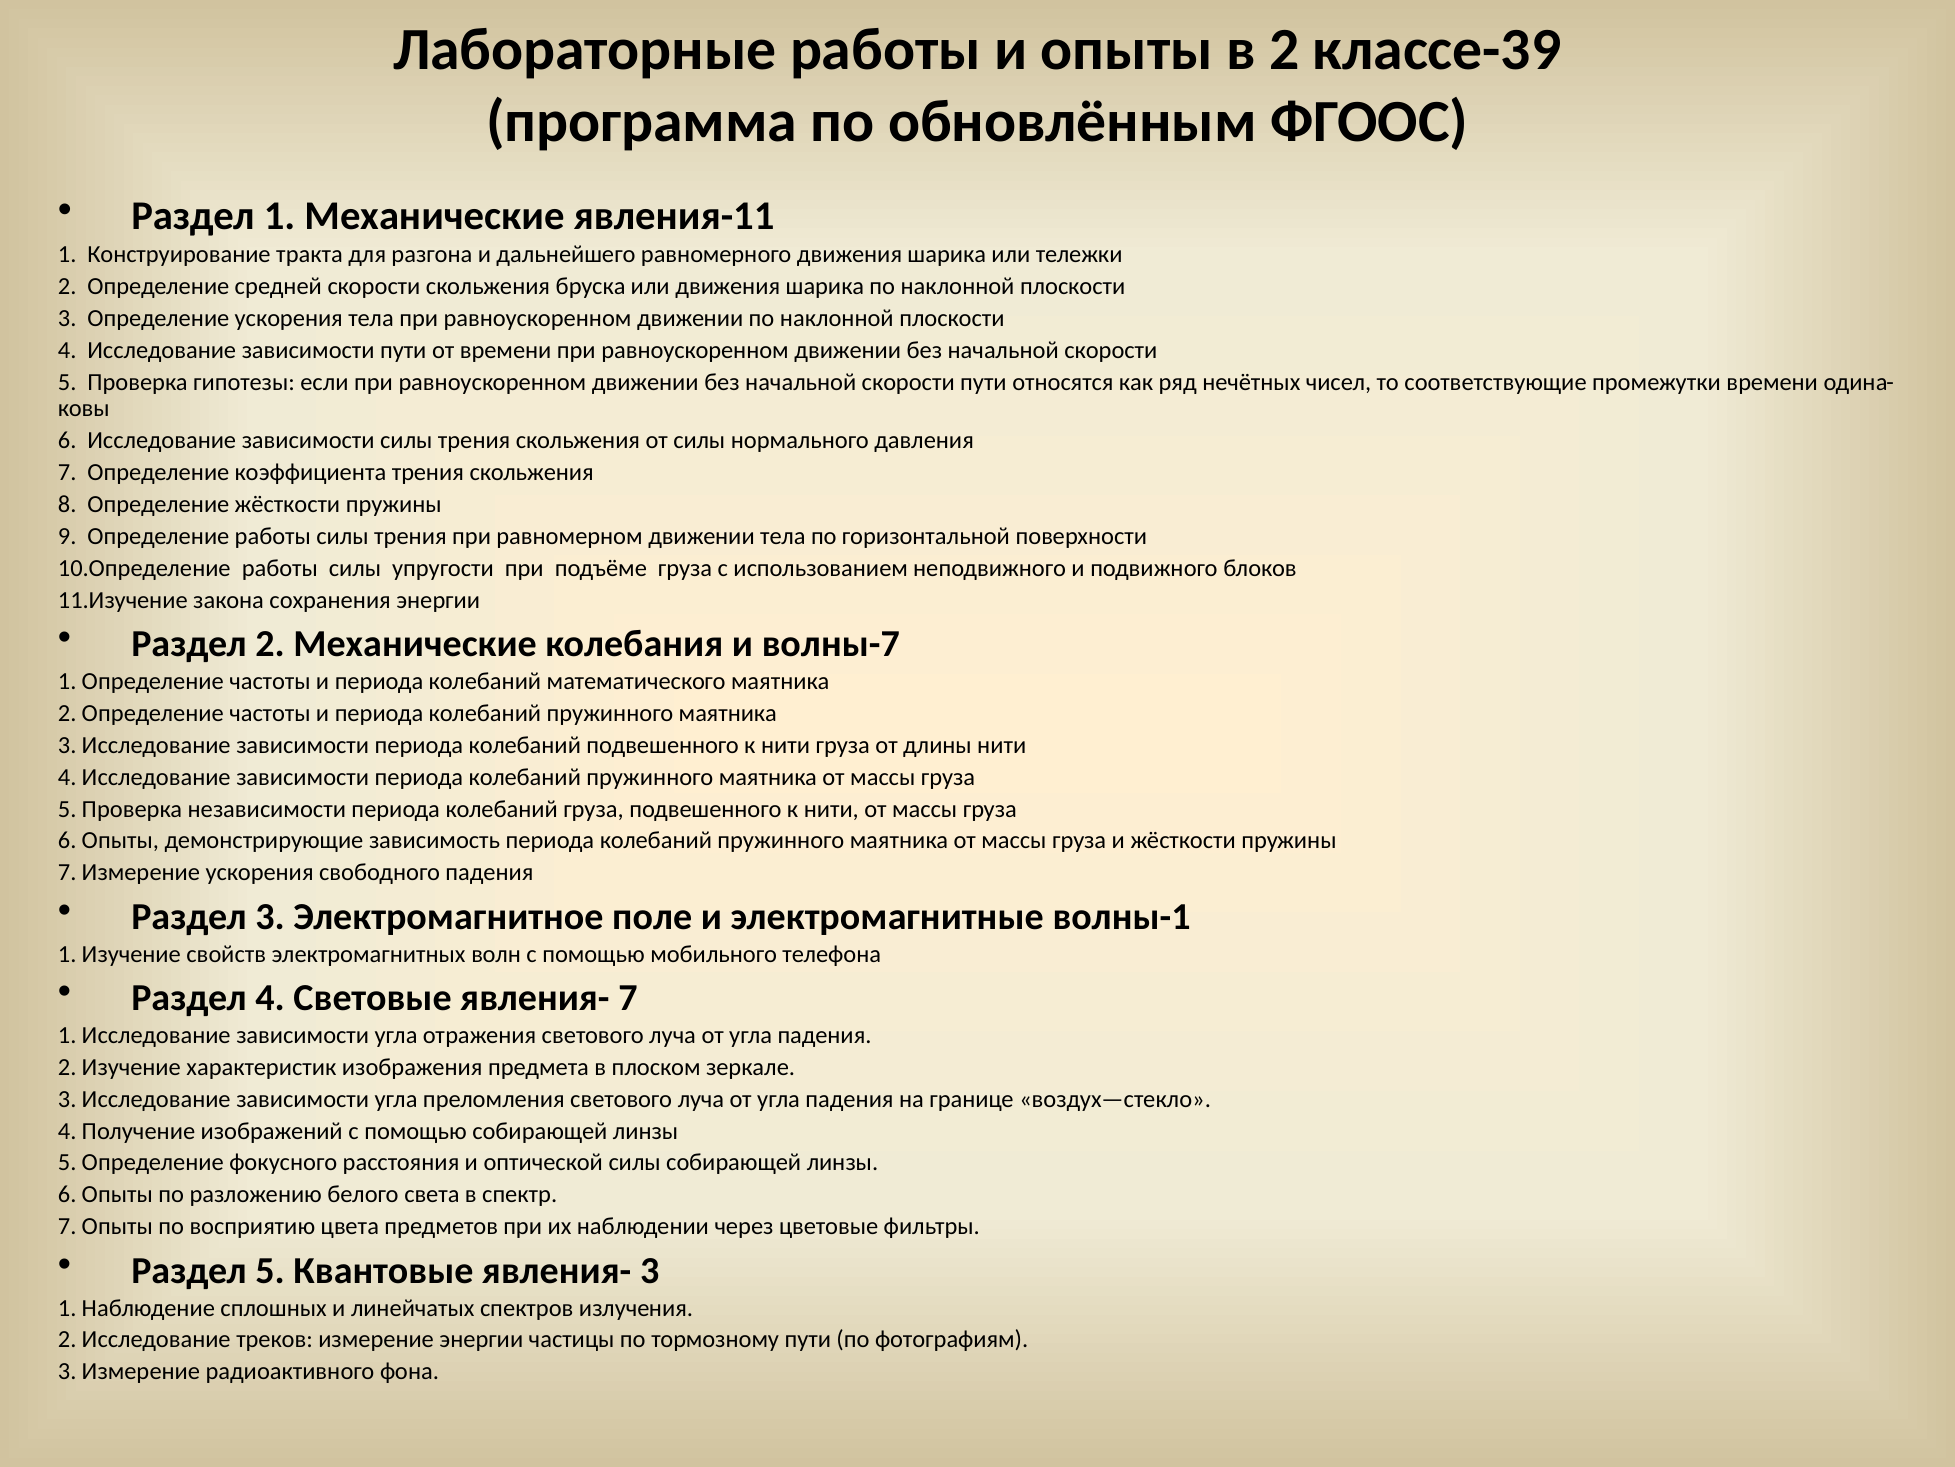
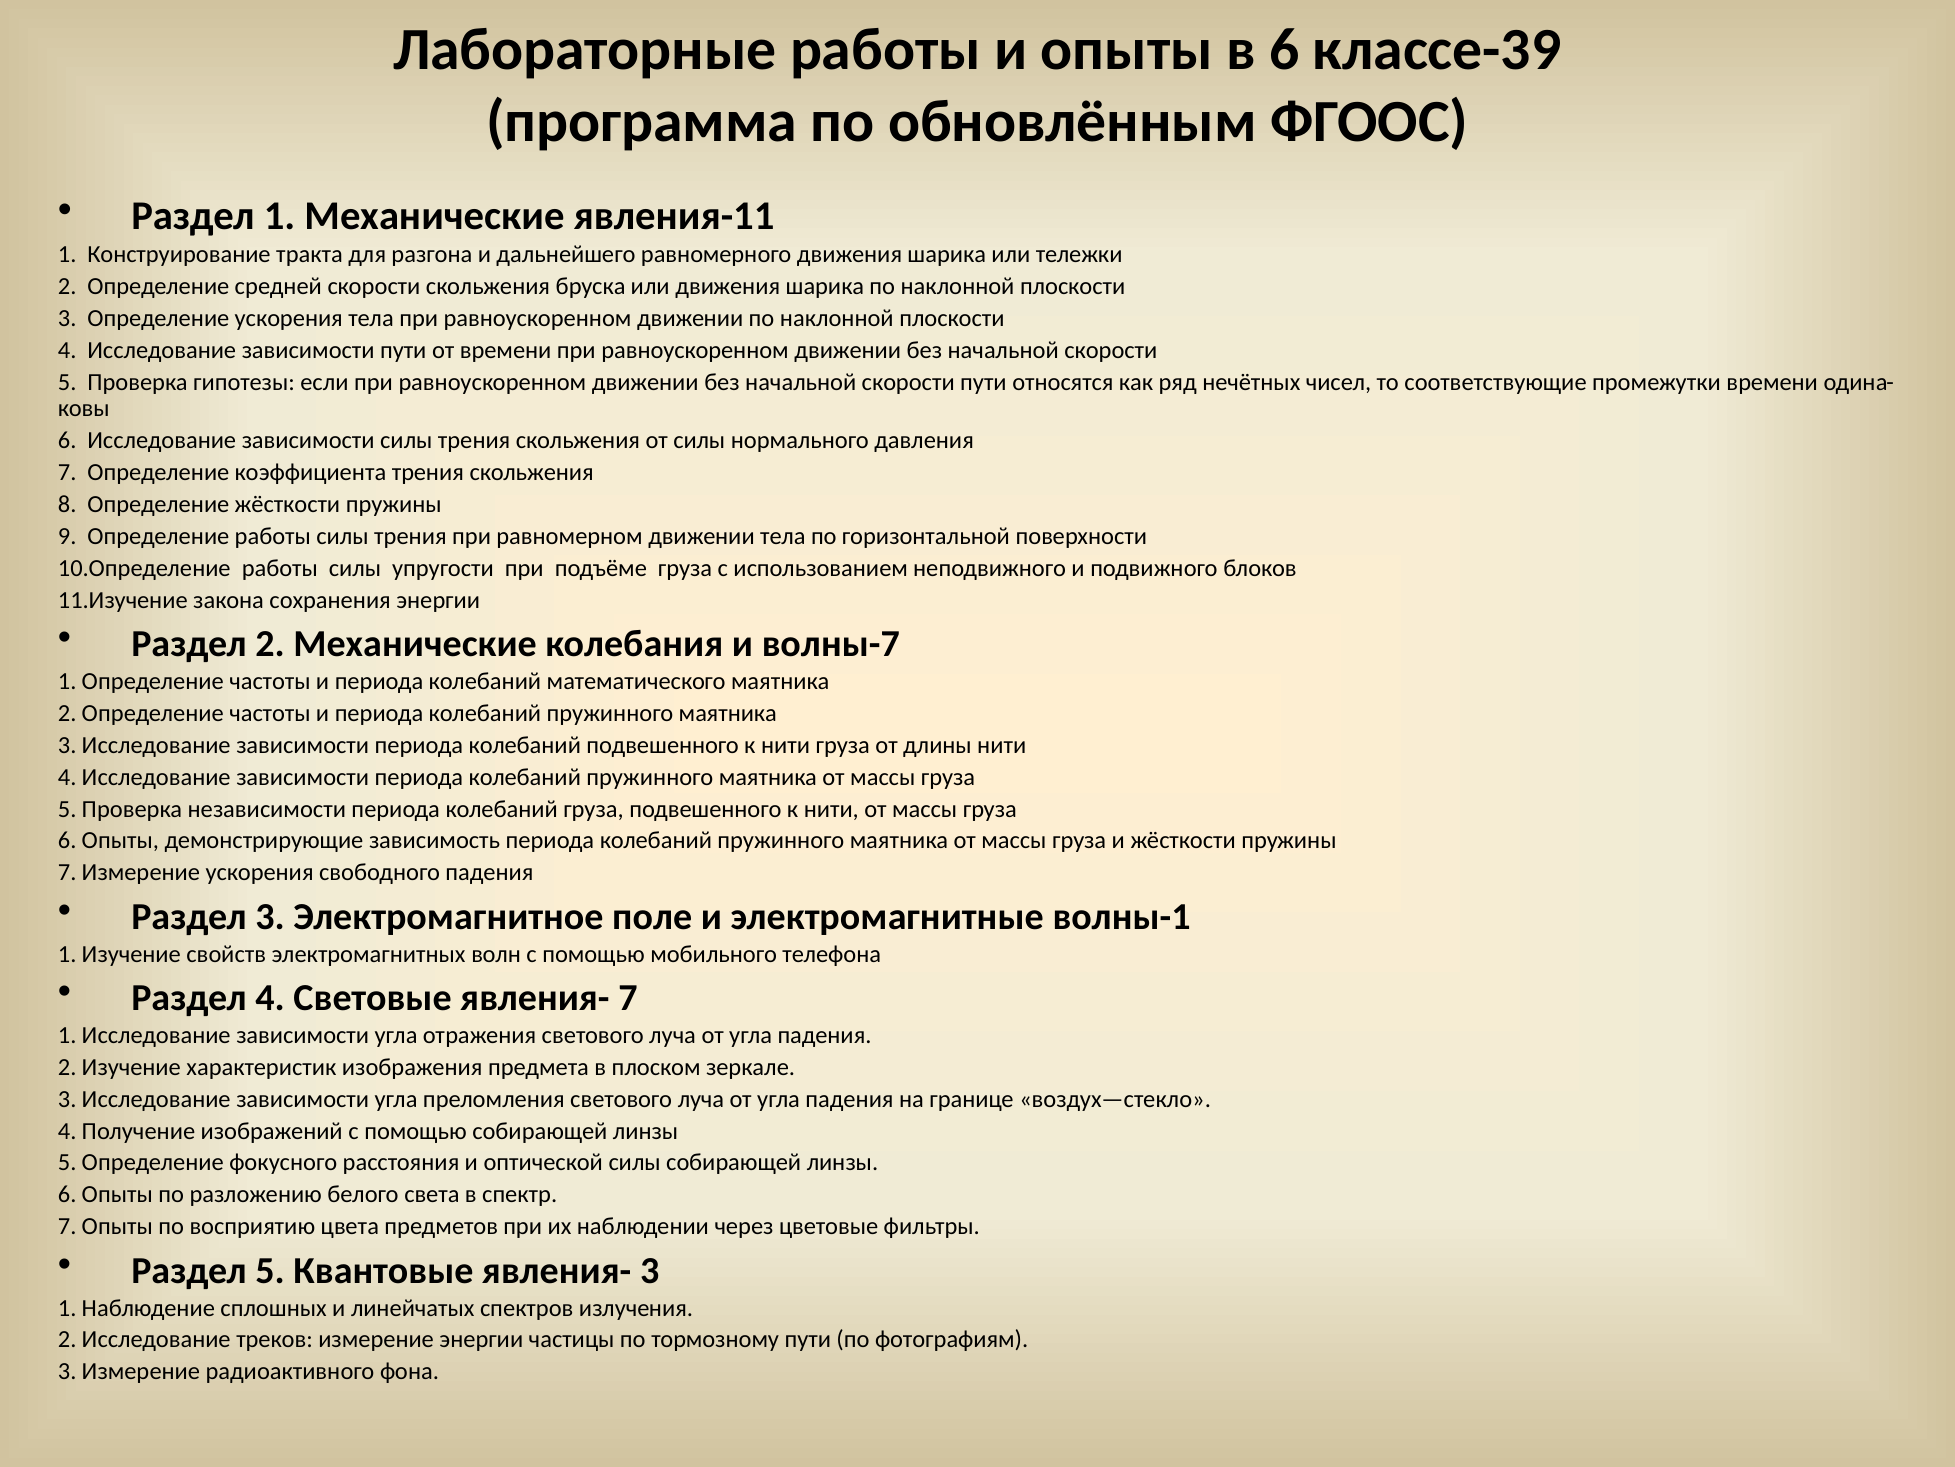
в 2: 2 -> 6 (1284, 50)
